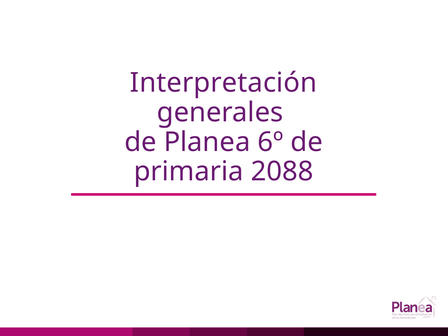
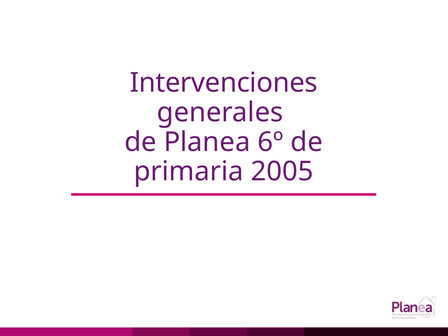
Interpretación: Interpretación -> Intervenciones (224, 83)
2088: 2088 -> 2005 (282, 172)
